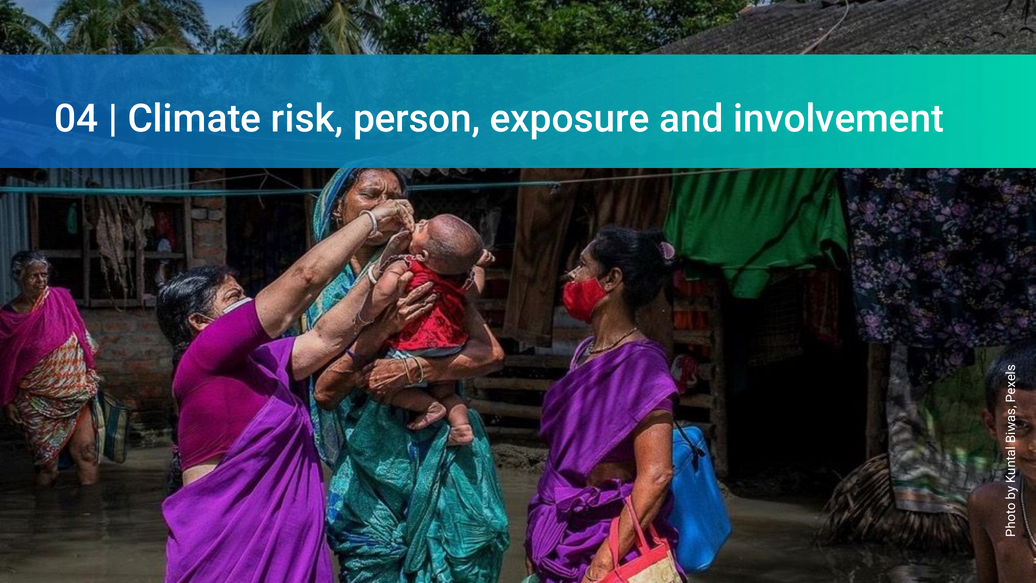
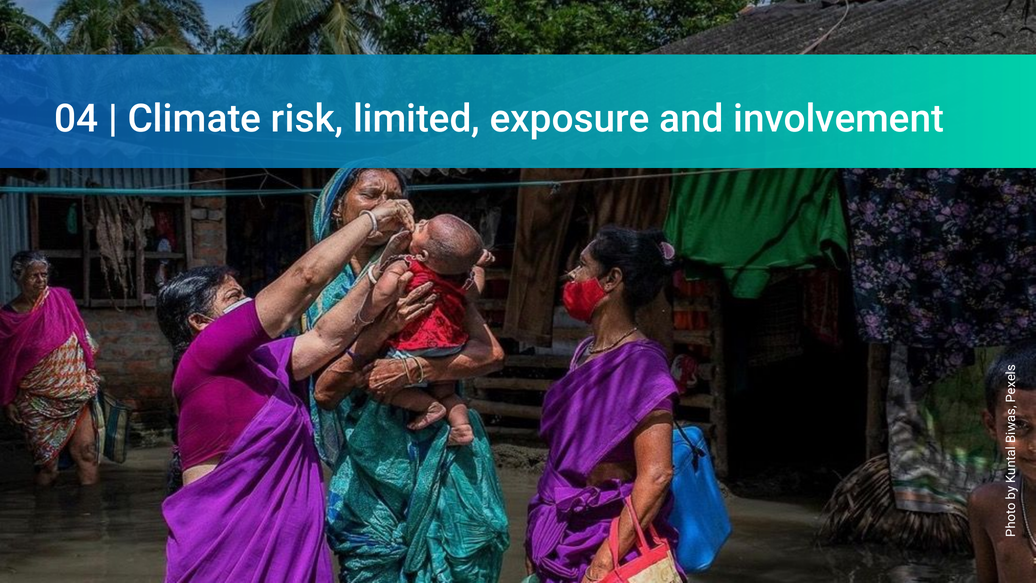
person: person -> limited (417, 119)
